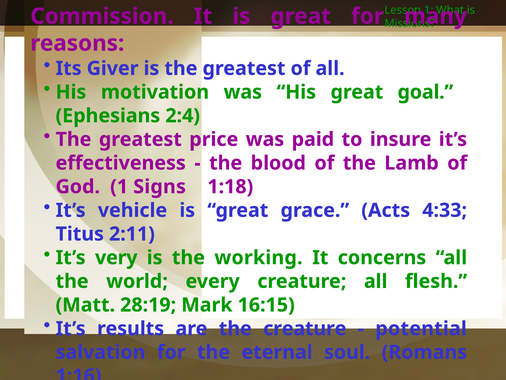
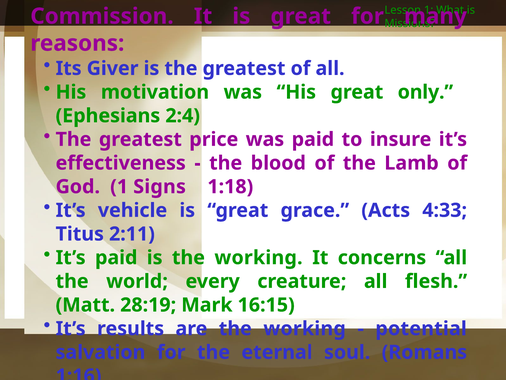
goal: goal -> only (425, 92)
It’s very: very -> paid (116, 257)
are the creature: creature -> working (305, 328)
